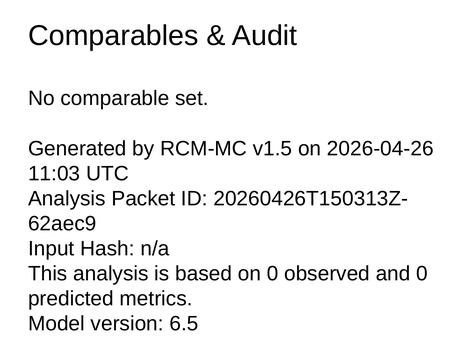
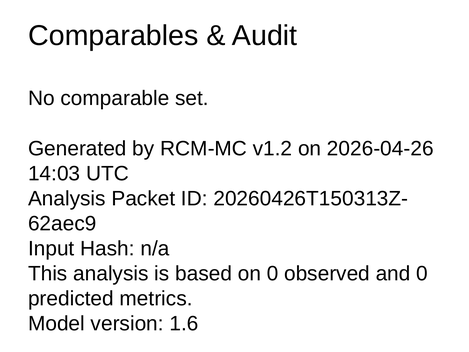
v1.5: v1.5 -> v1.2 (273, 148)
11:03: 11:03 -> 14:03 (54, 173)
6.5: 6.5 -> 1.6 (184, 324)
